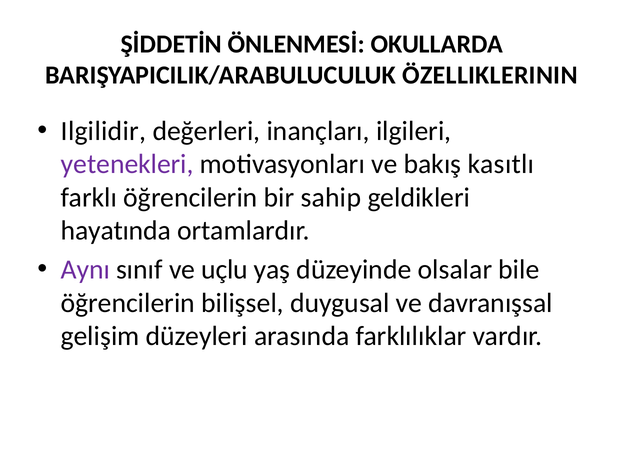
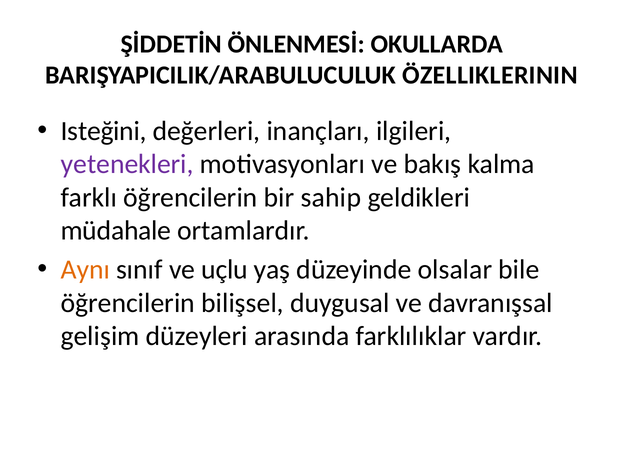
Ilgilidir: Ilgilidir -> Isteğini (104, 131)
kasıtlı: kasıtlı -> kalma (501, 164)
hayatında: hayatında -> müdahale (116, 231)
Aynı colour: purple -> orange (85, 270)
